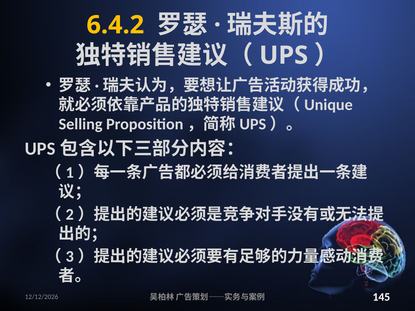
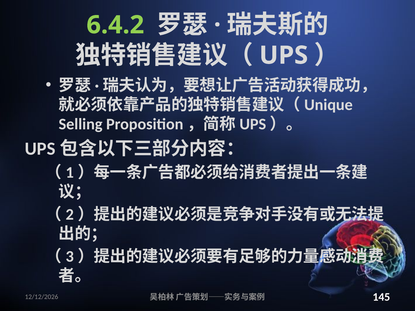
6.4.2 colour: yellow -> light green (115, 25)
